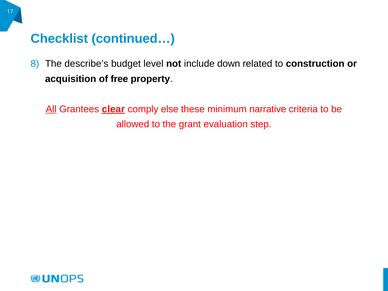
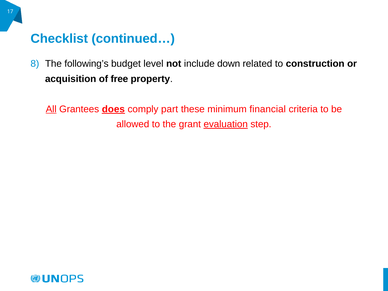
describe’s: describe’s -> following’s (87, 64)
clear: clear -> does (113, 109)
else: else -> part (170, 109)
narrative: narrative -> financial (268, 109)
evaluation underline: none -> present (226, 124)
